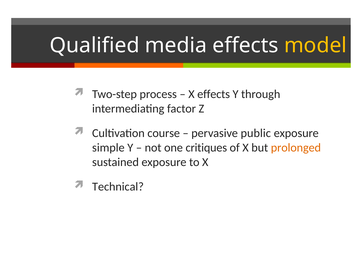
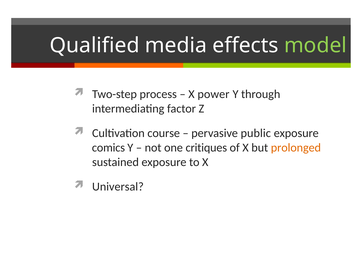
model colour: yellow -> light green (315, 46)
X effects: effects -> power (214, 94)
simple: simple -> comics (108, 148)
Technical: Technical -> Universal (118, 187)
